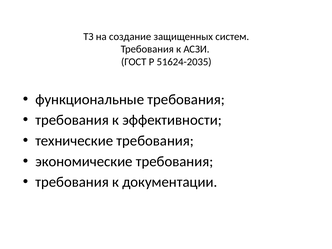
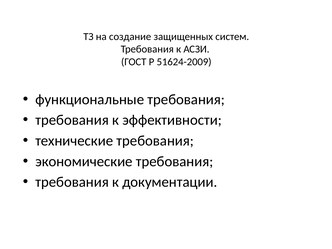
51624-2035: 51624-2035 -> 51624-2009 (184, 62)
